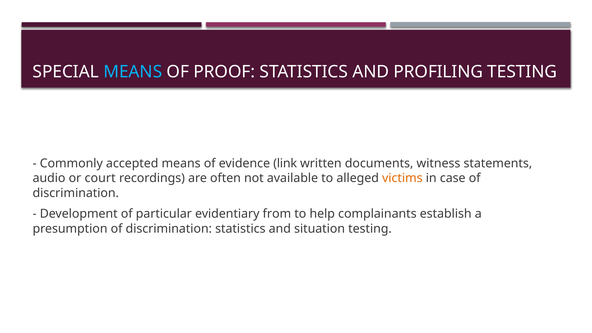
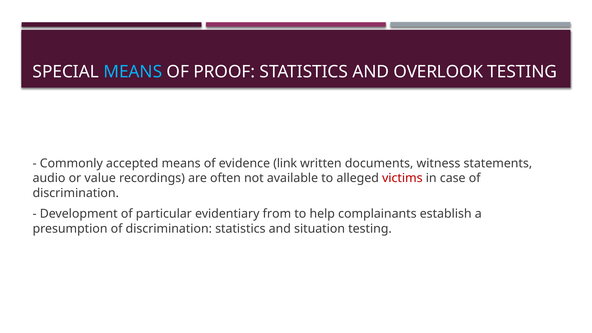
PROFILING: PROFILING -> OVERLOOK (438, 72)
court: court -> value (100, 178)
victims colour: orange -> red (402, 178)
